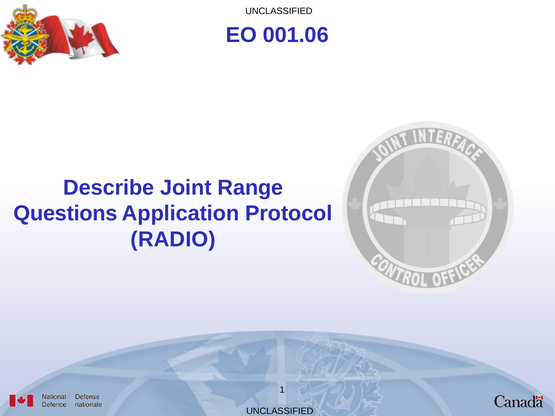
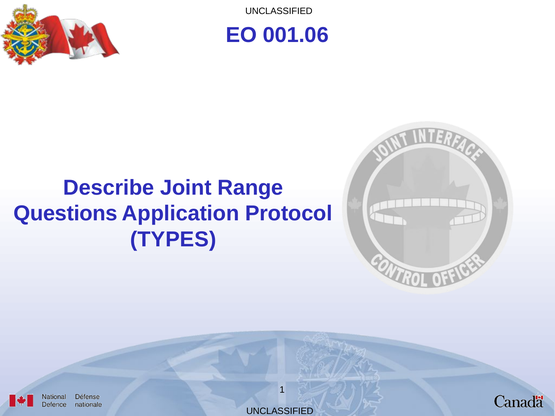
RADIO: RADIO -> TYPES (173, 240)
